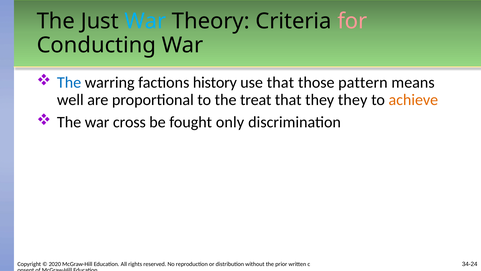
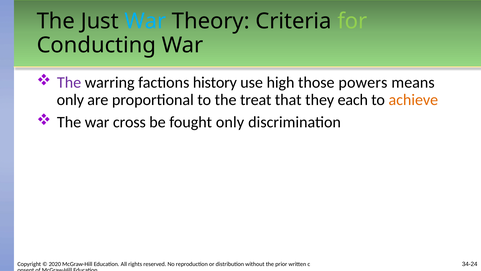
for colour: pink -> light green (352, 21)
The colour: blue -> purple (69, 82)
use that: that -> high (281, 82)
pattern: pattern -> powers (363, 82)
well: well -> only (70, 100)
they they: they -> each (353, 100)
